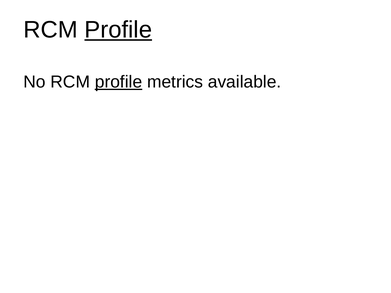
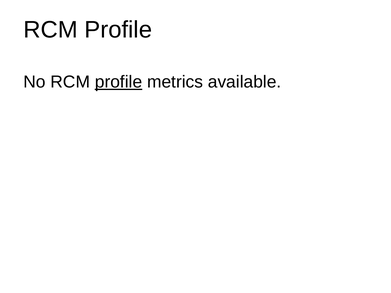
Profile underline: present -> none (118, 30)
